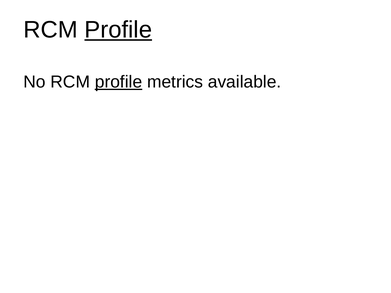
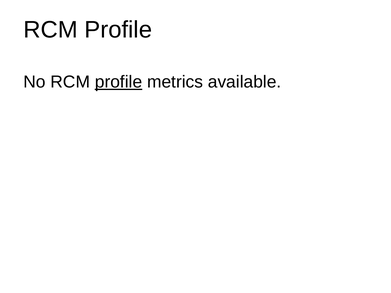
Profile underline: present -> none (118, 30)
